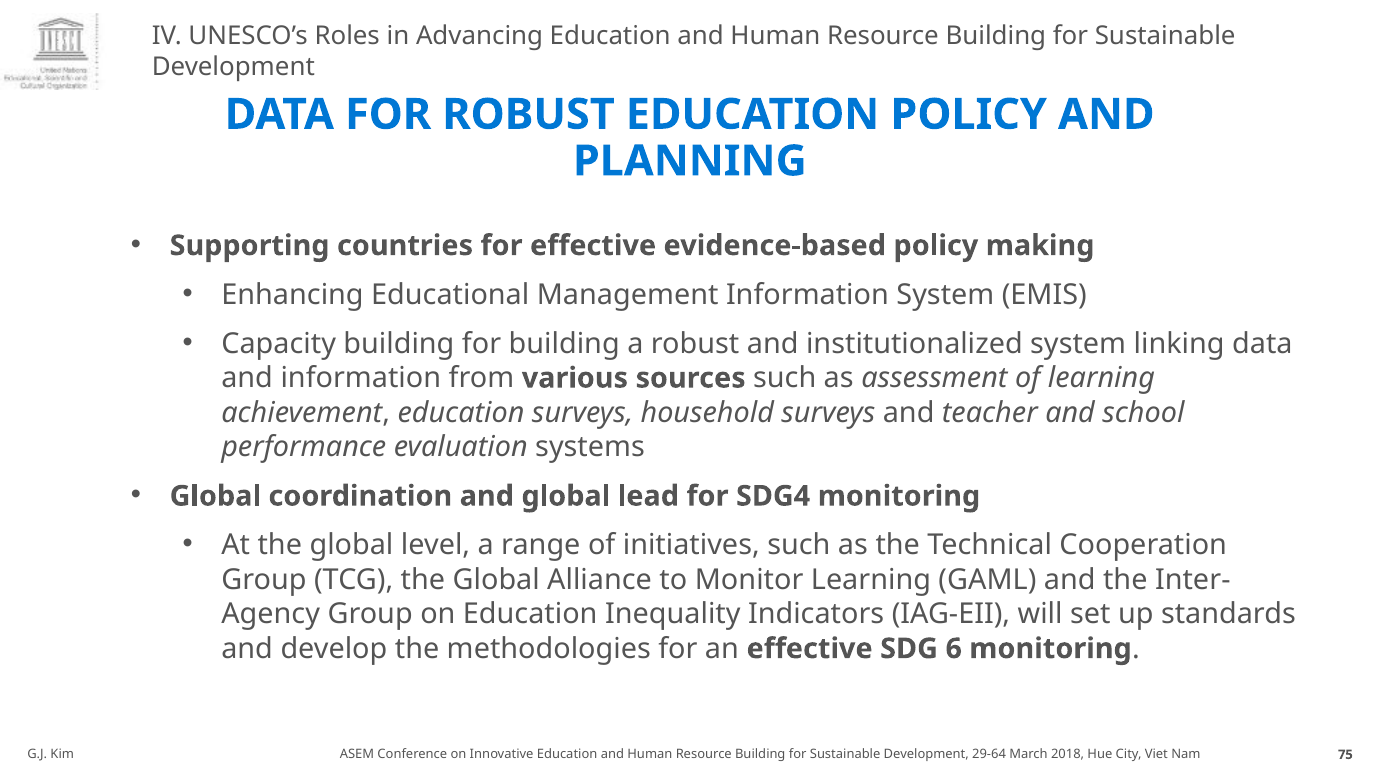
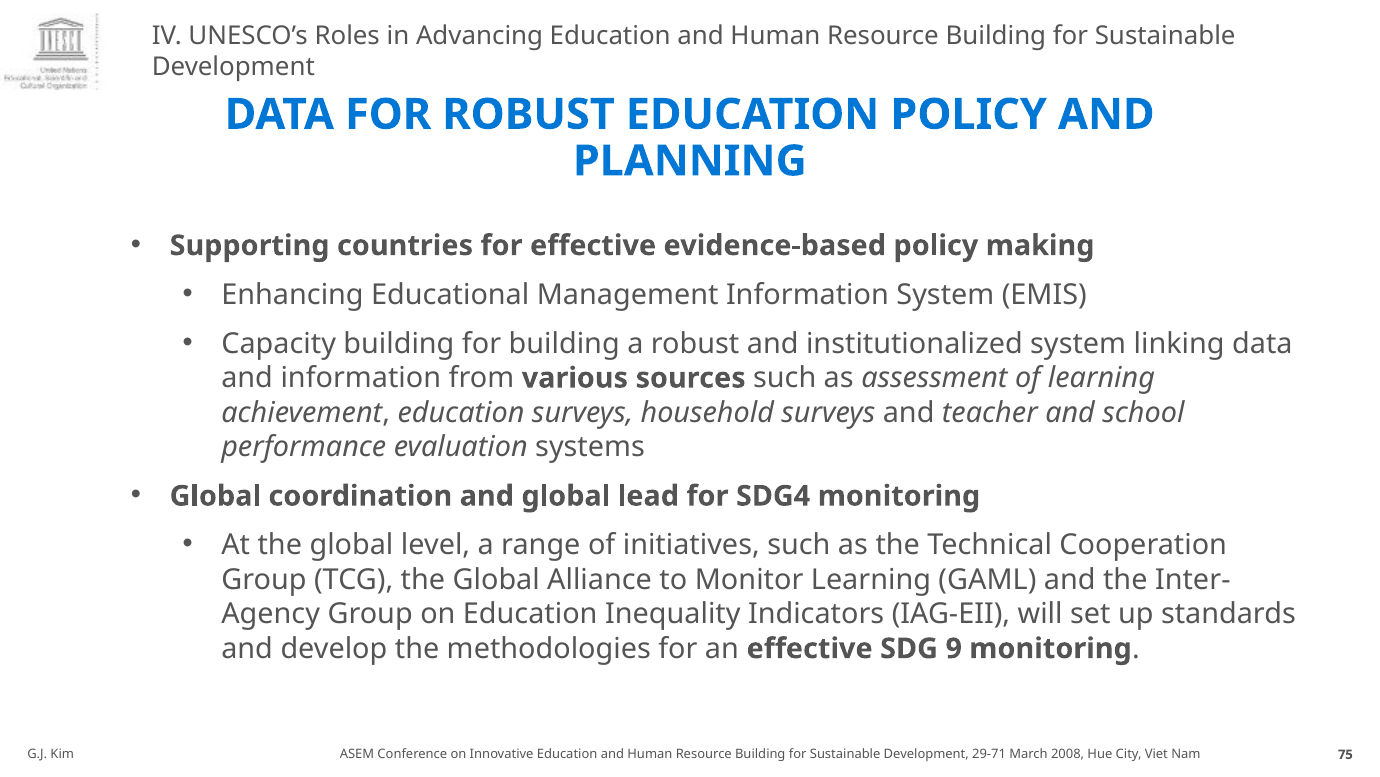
6: 6 -> 9 (954, 648)
29-64: 29-64 -> 29-71 (989, 754)
2018: 2018 -> 2008 (1068, 754)
